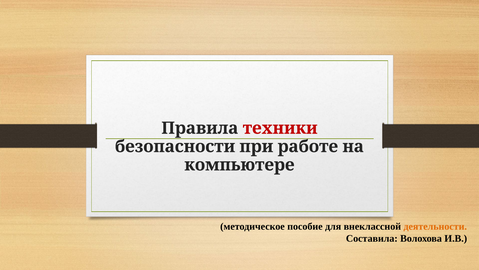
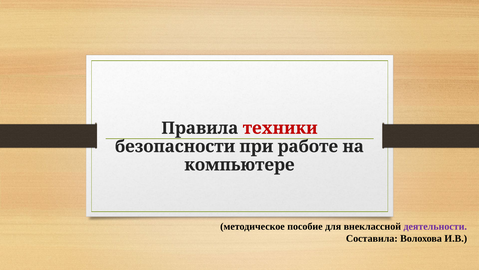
деятельности colour: orange -> purple (435, 226)
